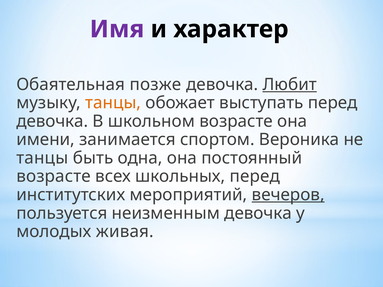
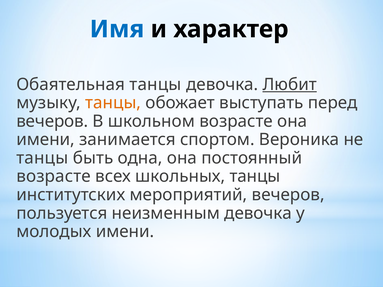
Имя colour: purple -> blue (117, 29)
Обаятельная позже: позже -> танцы (155, 85)
девочка: девочка -> вечеров (52, 121)
школьных перед: перед -> танцы (255, 177)
вечеров underline: present -> none (288, 195)
молодых живая: живая -> имени (125, 232)
